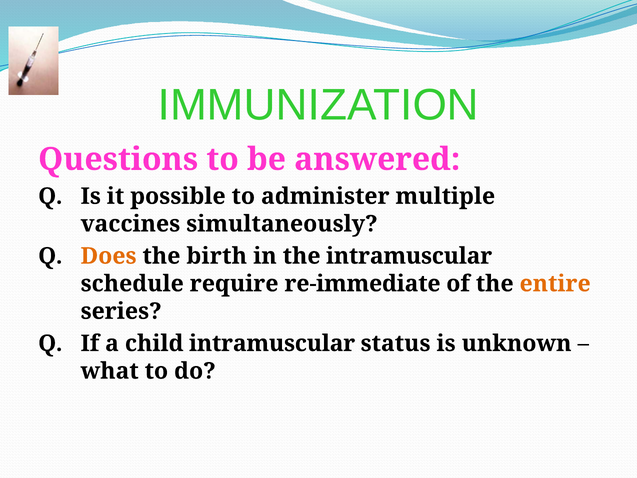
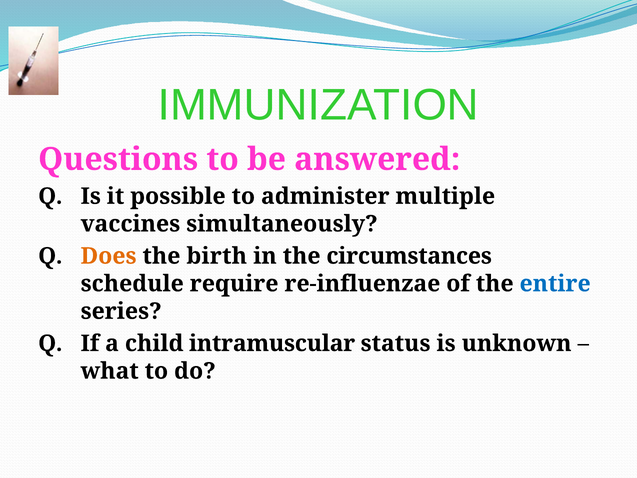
the intramuscular: intramuscular -> circumstances (409, 256)
re-immediate: re-immediate -> re-influenzae (362, 284)
entire colour: orange -> blue (555, 284)
